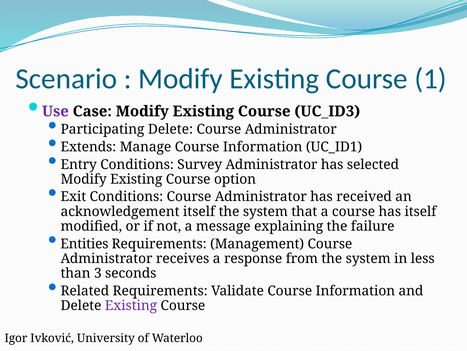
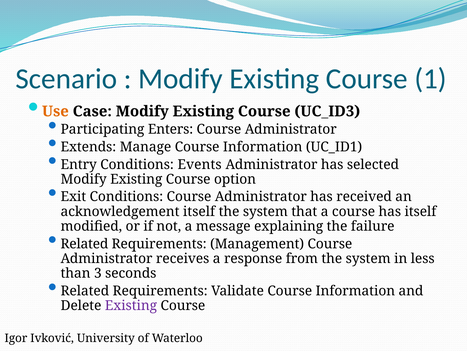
Use colour: purple -> orange (55, 111)
Participating Delete: Delete -> Enters (171, 129)
Survey: Survey -> Events (200, 164)
Entities: Entities -> Related (84, 243)
